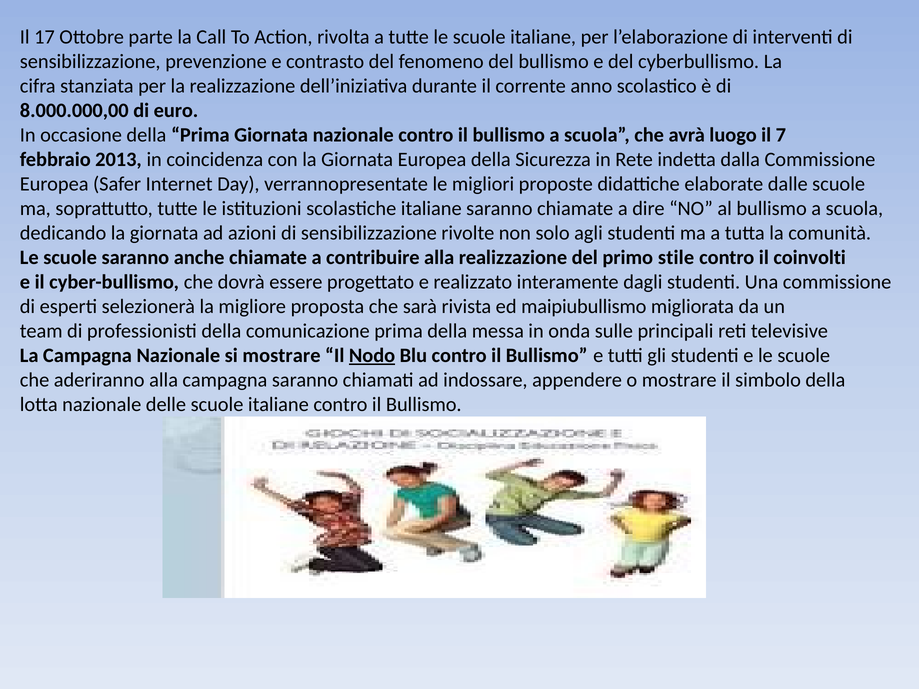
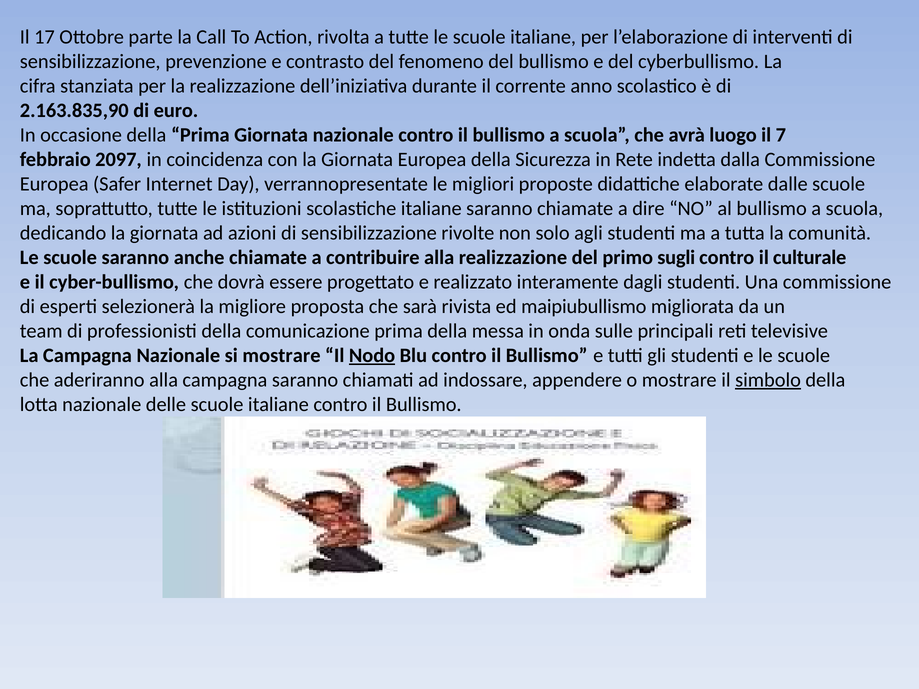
8.000.000,00: 8.000.000,00 -> 2.163.835,90 (74, 111)
2013: 2013 -> 2097 (118, 160)
stile: stile -> sugli (676, 258)
coinvolti: coinvolti -> culturale (810, 258)
simbolo underline: none -> present (768, 380)
